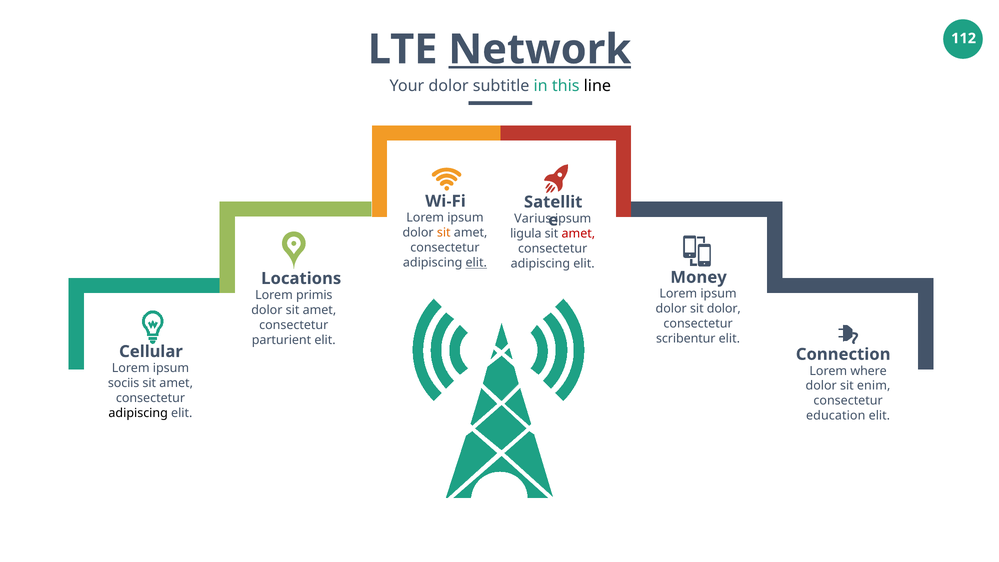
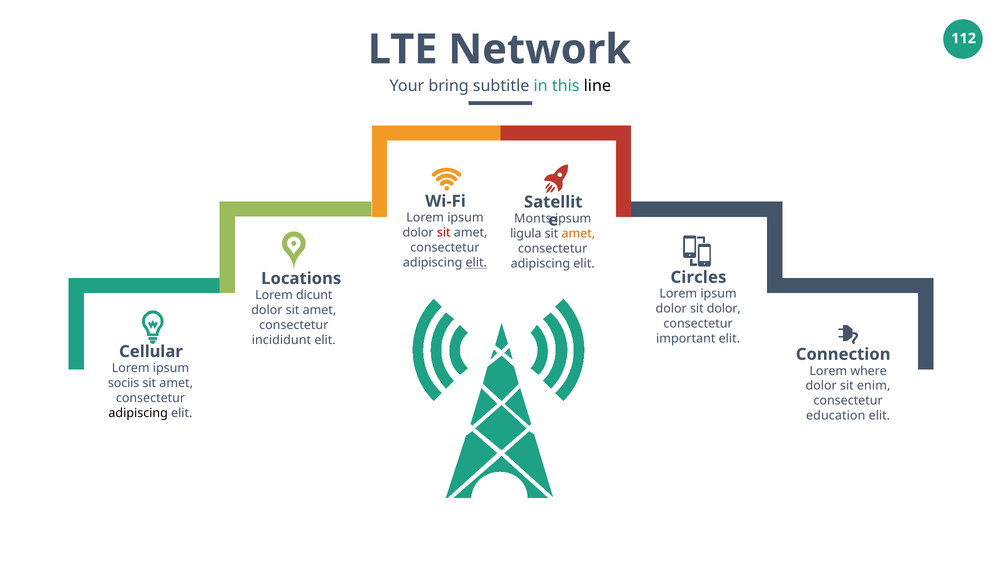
Network underline: present -> none (540, 50)
Your dolor: dolor -> bring (449, 86)
Varius: Varius -> Monts (533, 219)
sit colour: orange -> red (444, 233)
amet colour: red -> orange (578, 234)
Money: Money -> Circles (698, 277)
primis: primis -> dicunt (314, 295)
scribentur: scribentur -> important (686, 339)
parturient: parturient -> incididunt (281, 340)
